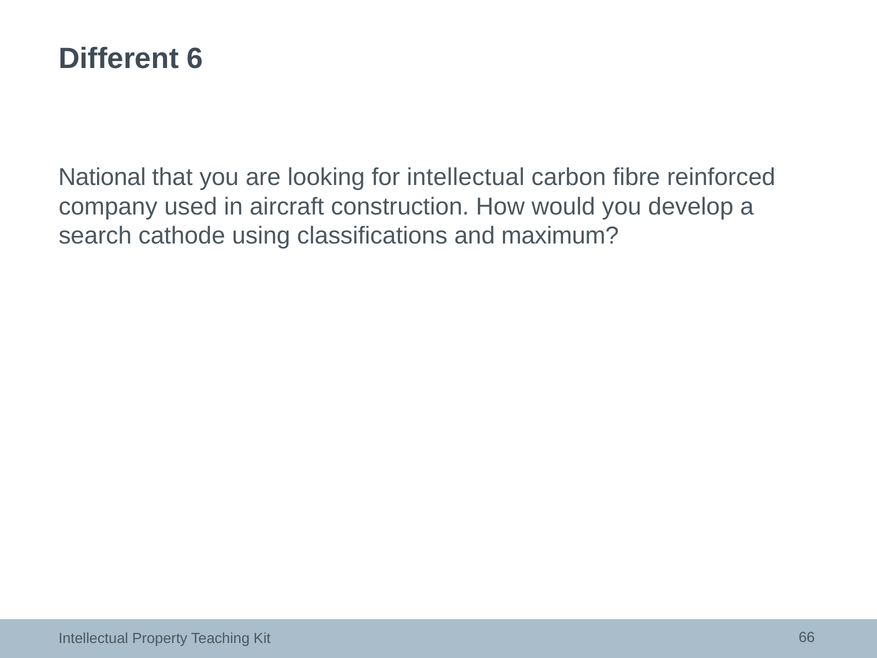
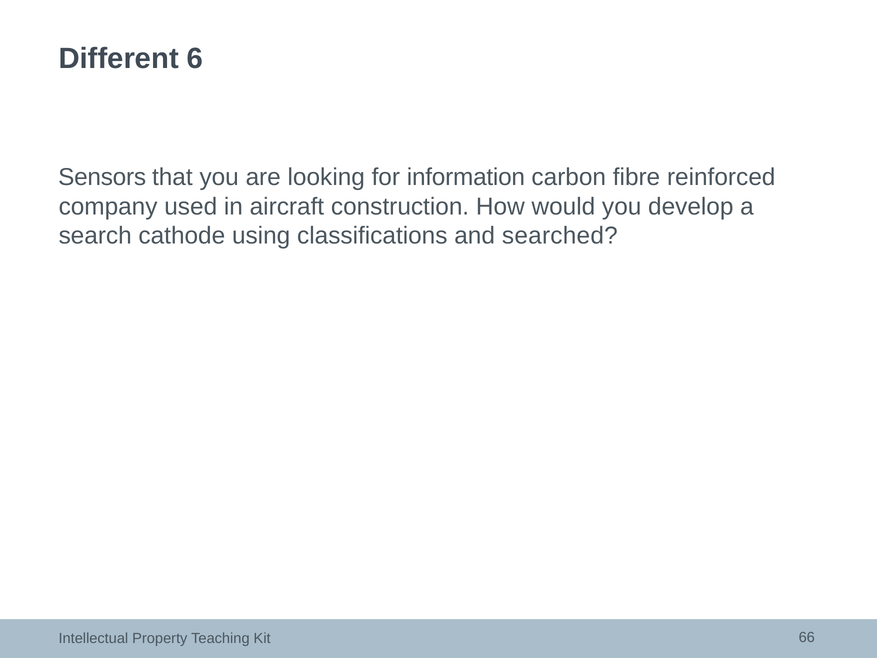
National: National -> Sensors (102, 177)
for intellectual: intellectual -> information (466, 177)
maximum: maximum -> searched (560, 236)
